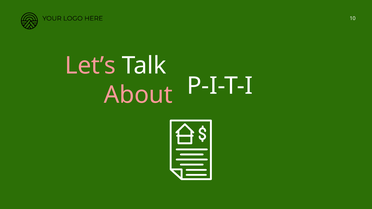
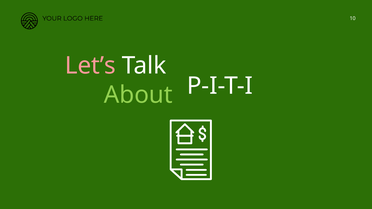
About colour: pink -> light green (138, 95)
